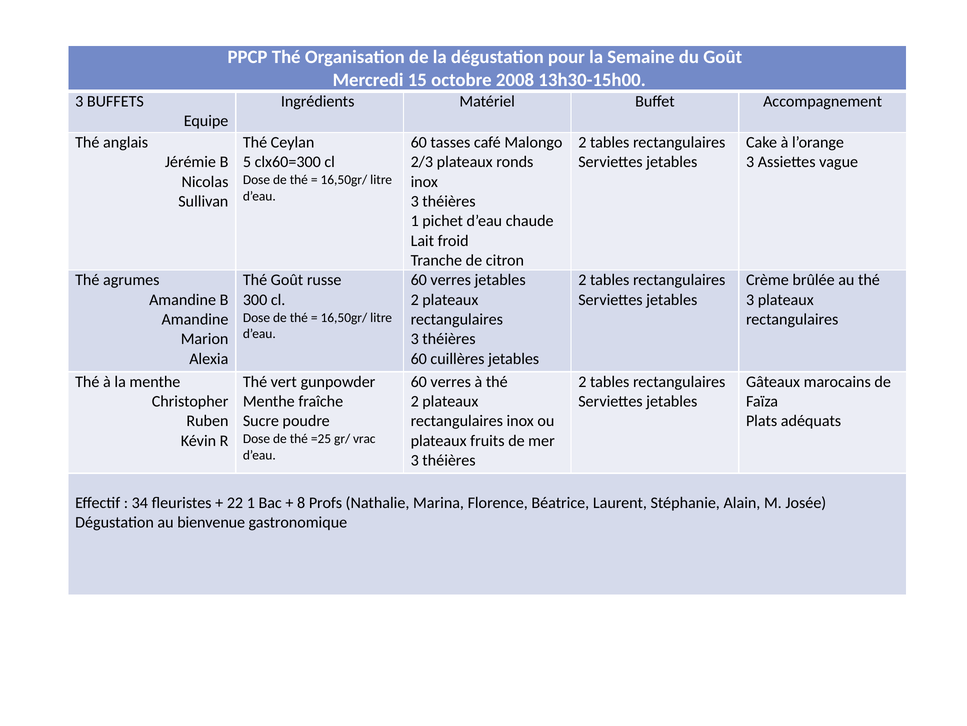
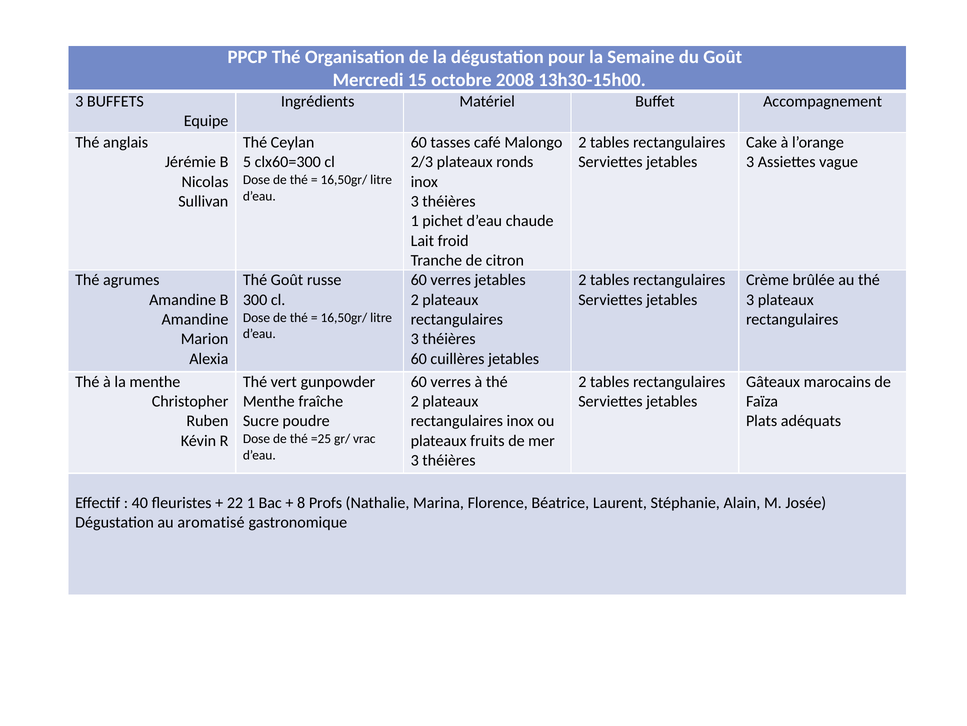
34: 34 -> 40 (140, 502)
bienvenue: bienvenue -> aromatisé (211, 522)
